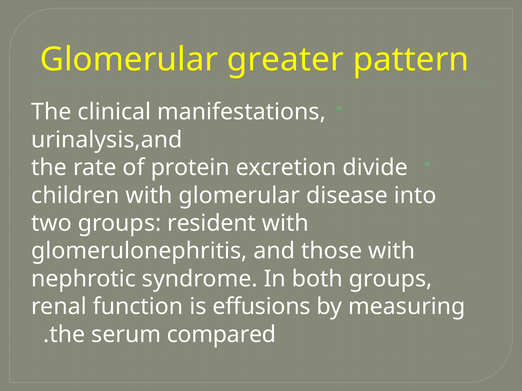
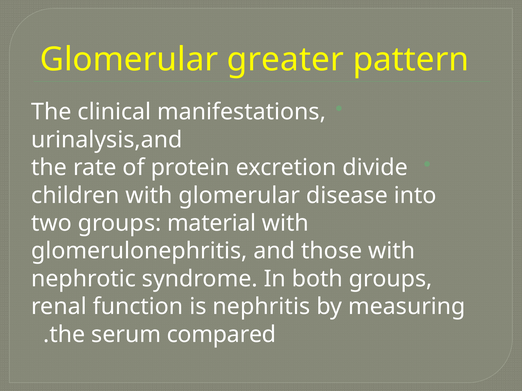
resident: resident -> material (212, 223)
effusions: effusions -> nephritis (261, 307)
